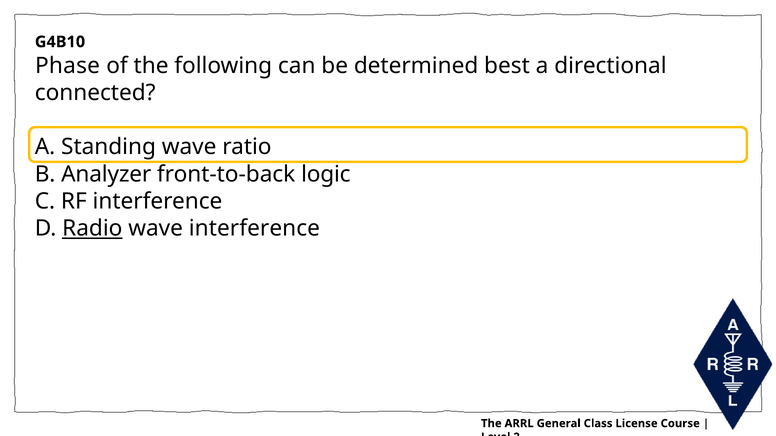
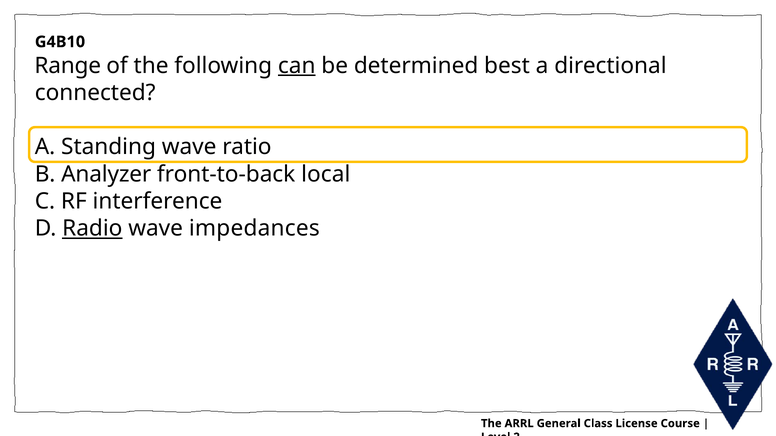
Phase: Phase -> Range (68, 66)
can underline: none -> present (297, 66)
logic: logic -> local (326, 174)
wave interference: interference -> impedances (254, 229)
